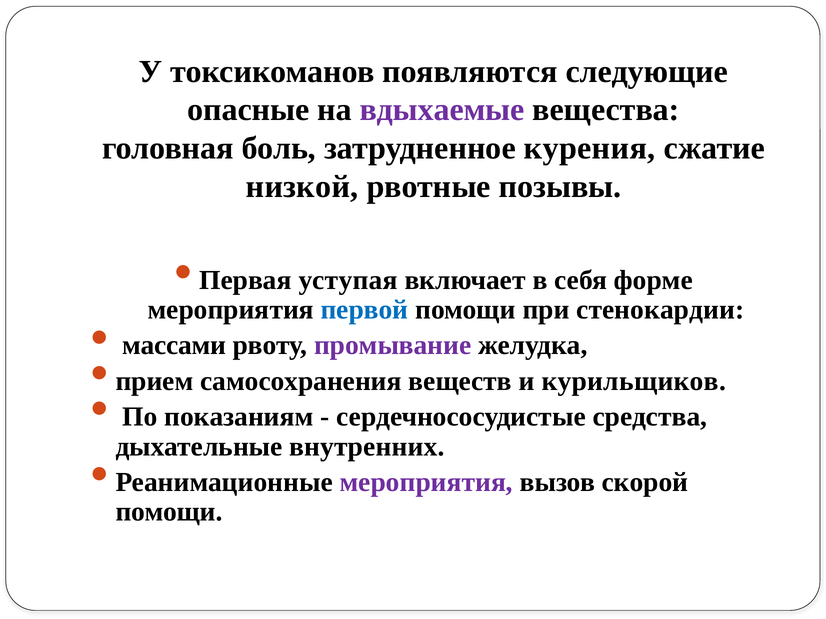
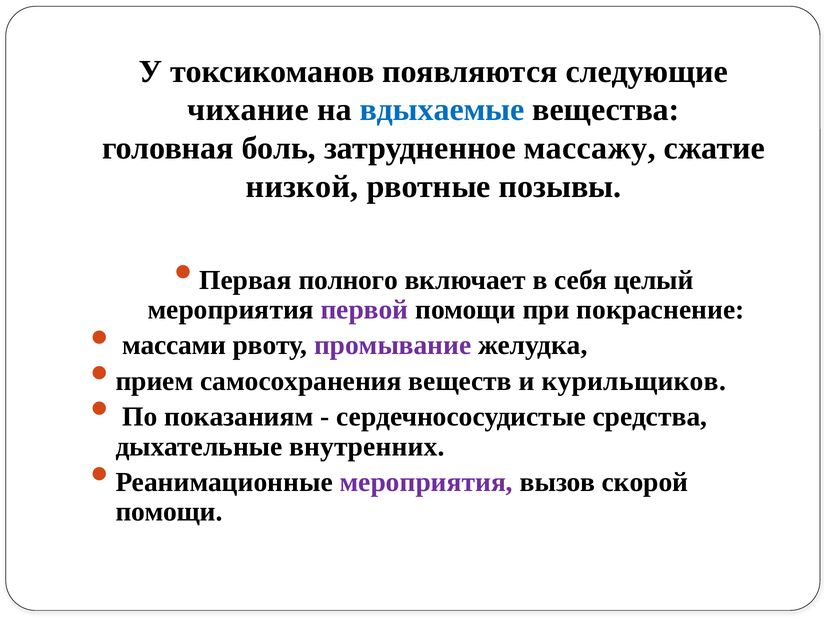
опасные: опасные -> чихание (248, 110)
вдыхаемые colour: purple -> blue (442, 110)
курения: курения -> массажу (590, 148)
уступая: уступая -> полного (348, 280)
форме: форме -> целый (654, 280)
первой colour: blue -> purple (364, 310)
стенокардии: стенокардии -> покраснение (660, 310)
